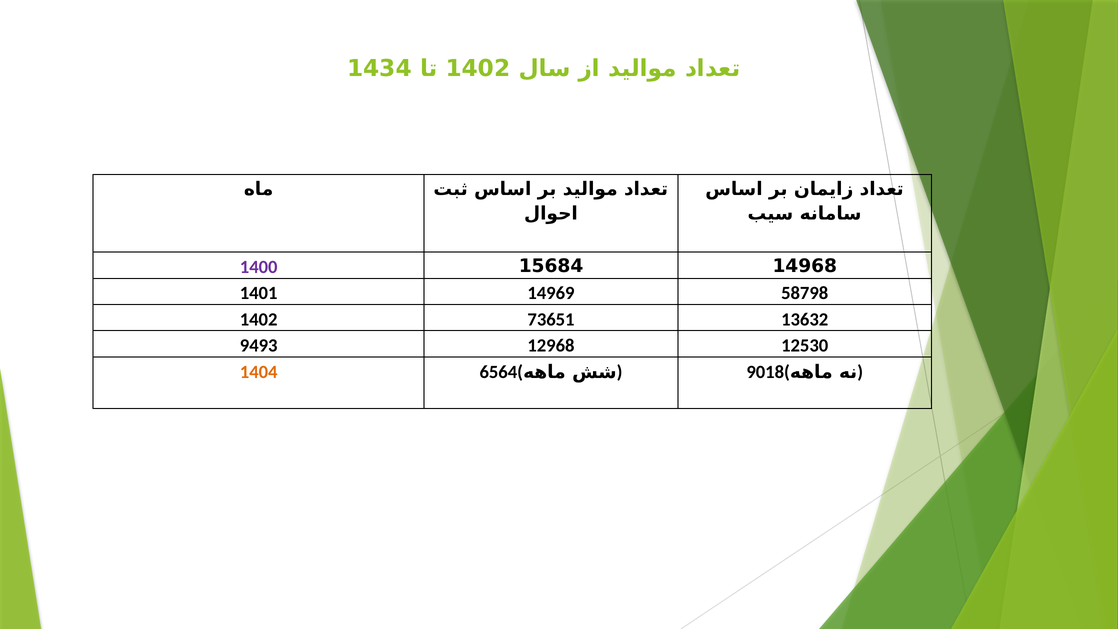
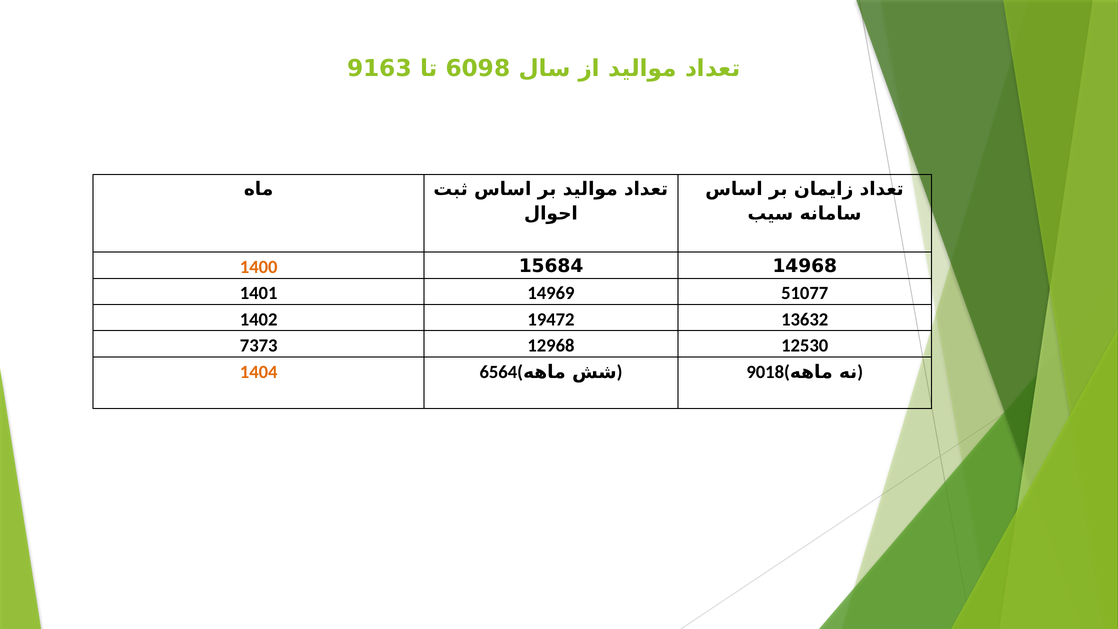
1434: 1434 -> 9163 (379, 69)
1402: 1402 -> 6098 (478, 69)
1400 colour: purple -> orange (259, 267)
58798: 58798 -> 51077 (805, 293)
73651: 73651 -> 19472 (551, 319)
9493: 9493 -> 7373 (259, 346)
